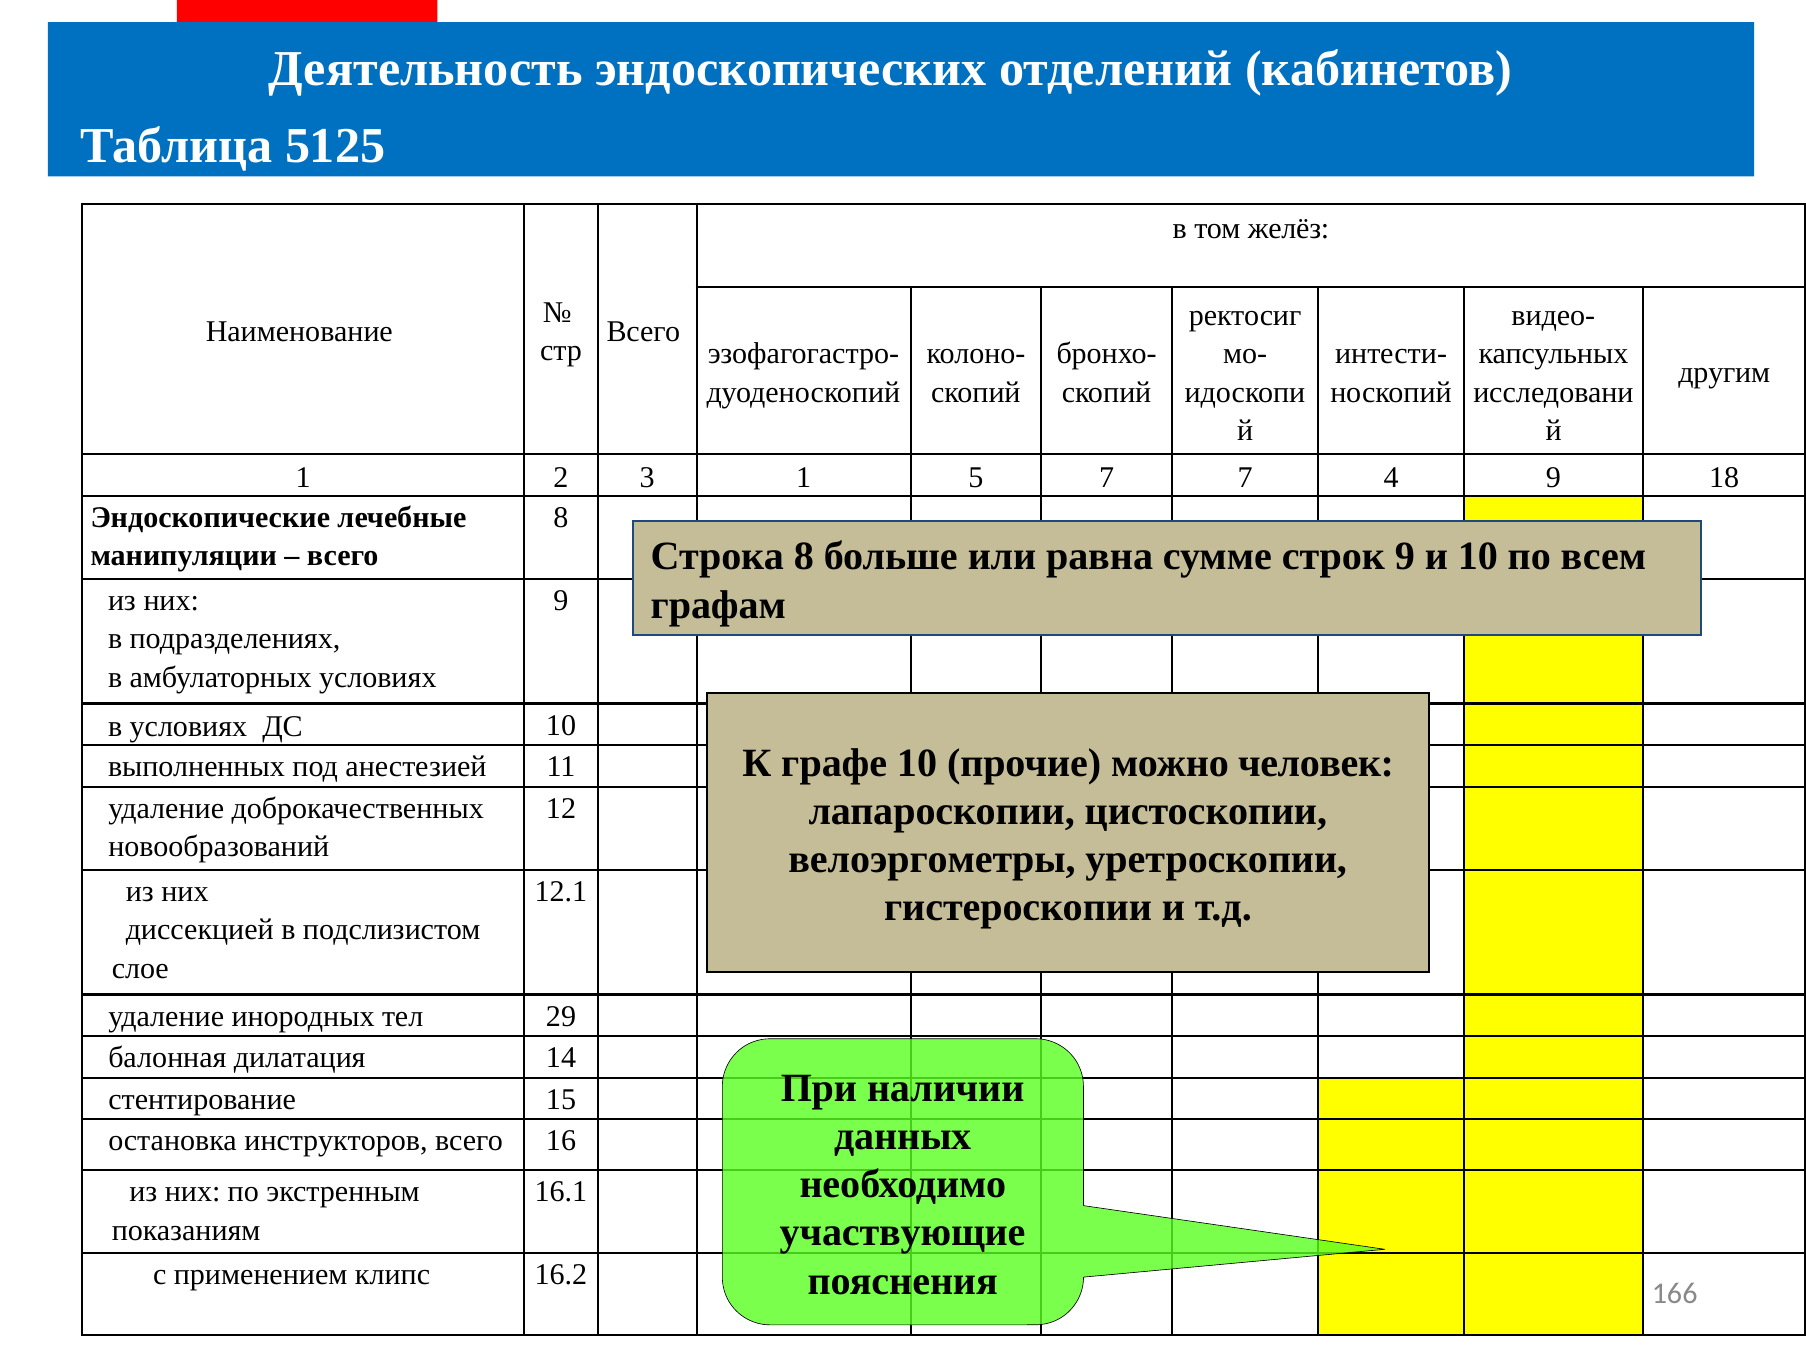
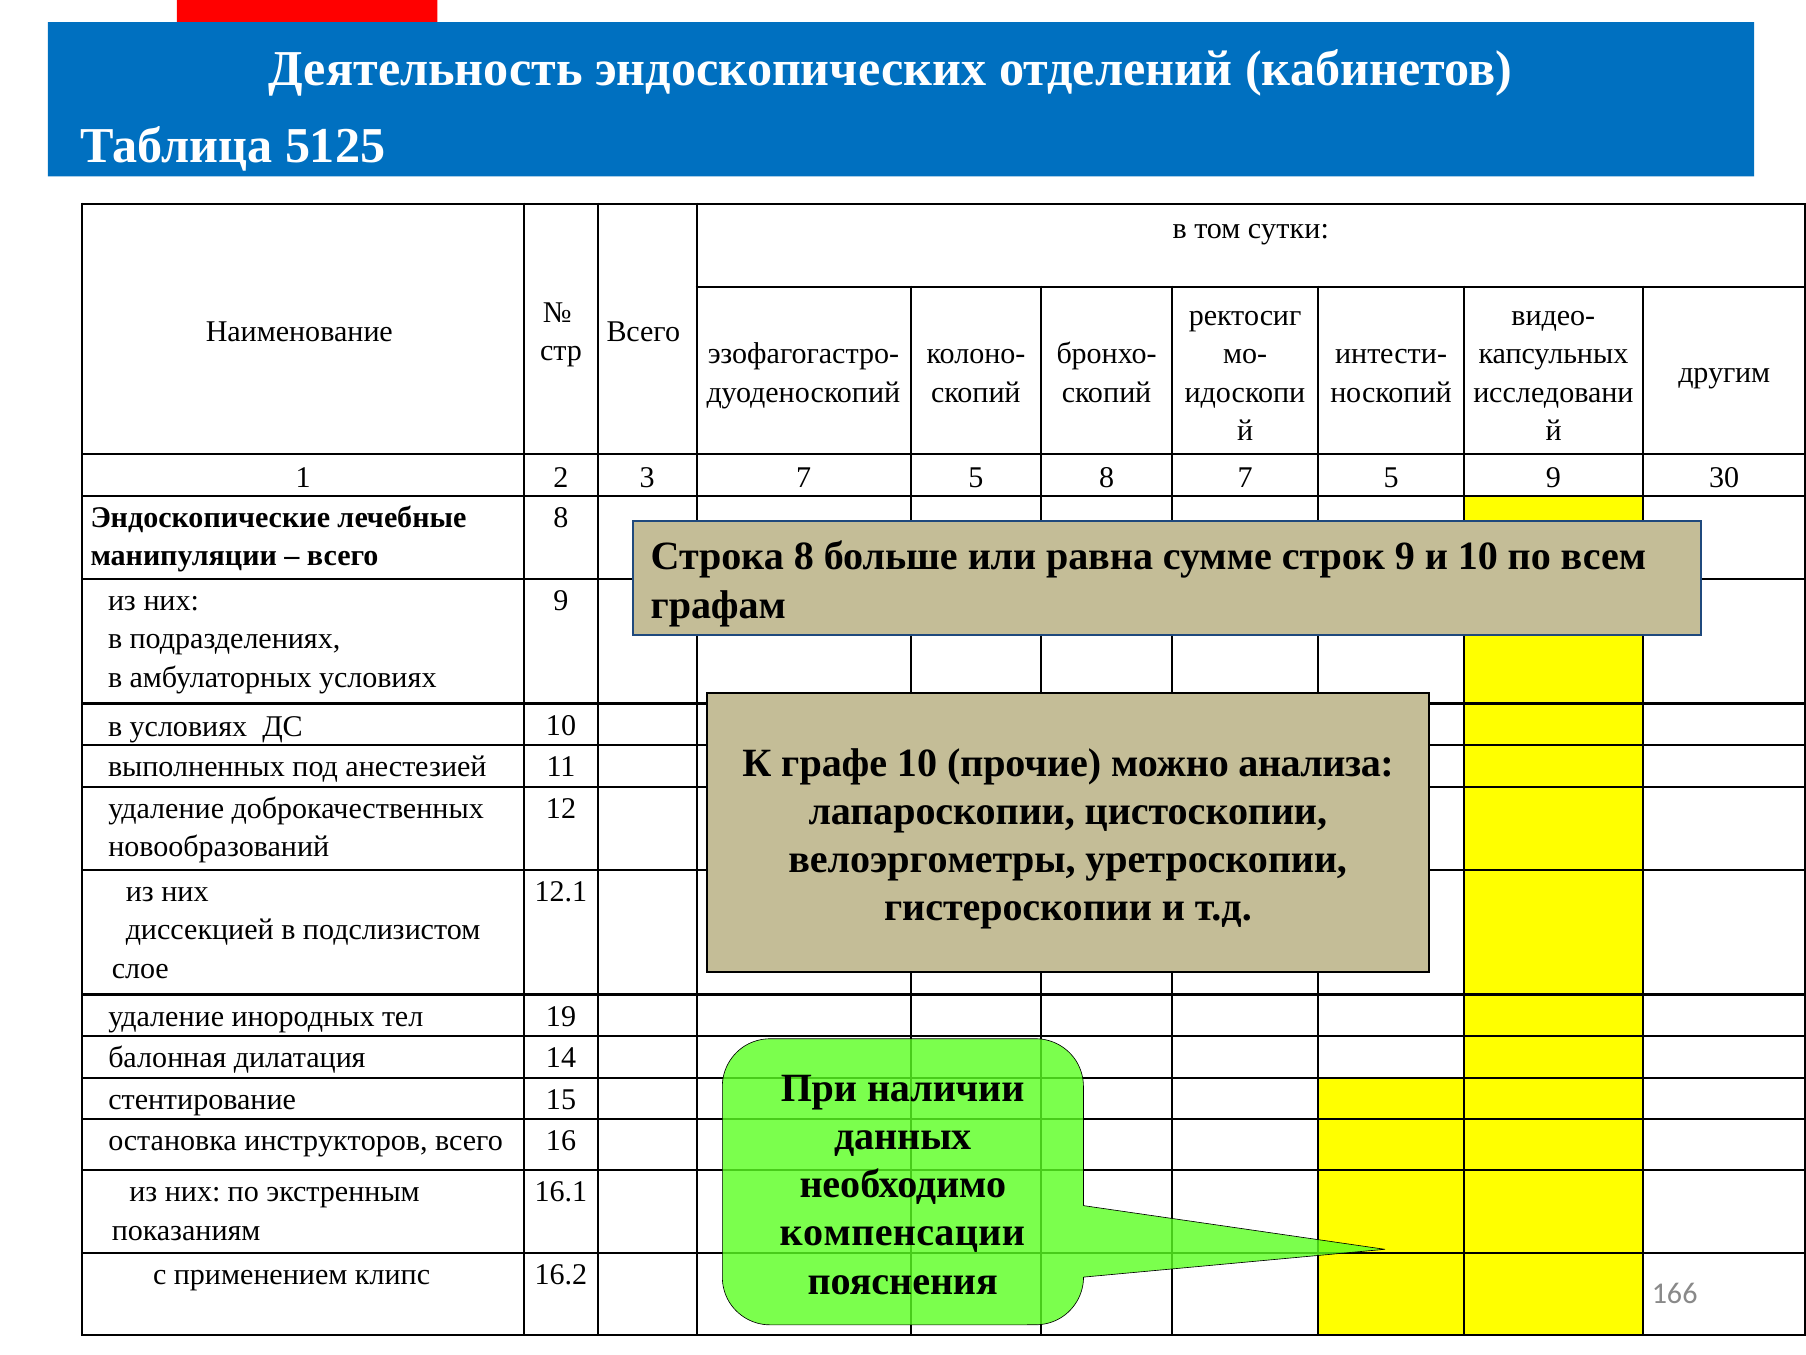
желёз: желёз -> сутки (1288, 228)
3 1: 1 -> 7 (804, 477)
5 7: 7 -> 8 (1107, 477)
4: 4 -> 5 (1391, 477)
18: 18 -> 30 (1724, 477)
человек: человек -> анализа (1316, 763)
29: 29 -> 19 (561, 1016)
участвующие: участвующие -> компенсации (902, 1232)
